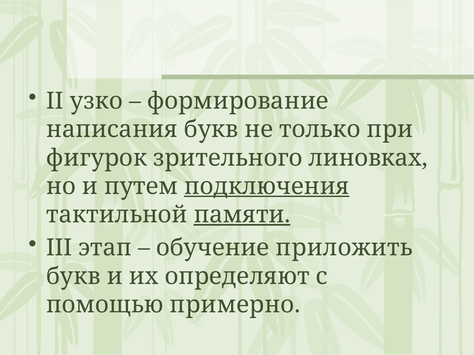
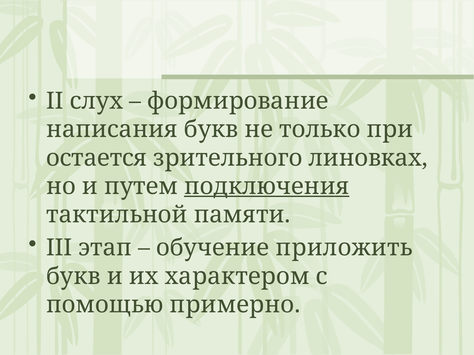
узко: узко -> слух (96, 101)
фигурок: фигурок -> остается (97, 158)
памяти underline: present -> none (242, 215)
определяют: определяют -> характером (237, 277)
